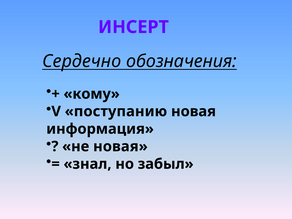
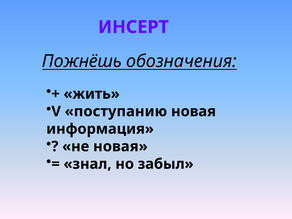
Сердечно: Сердечно -> Пожнёшь (82, 61)
кому: кому -> жить (92, 94)
